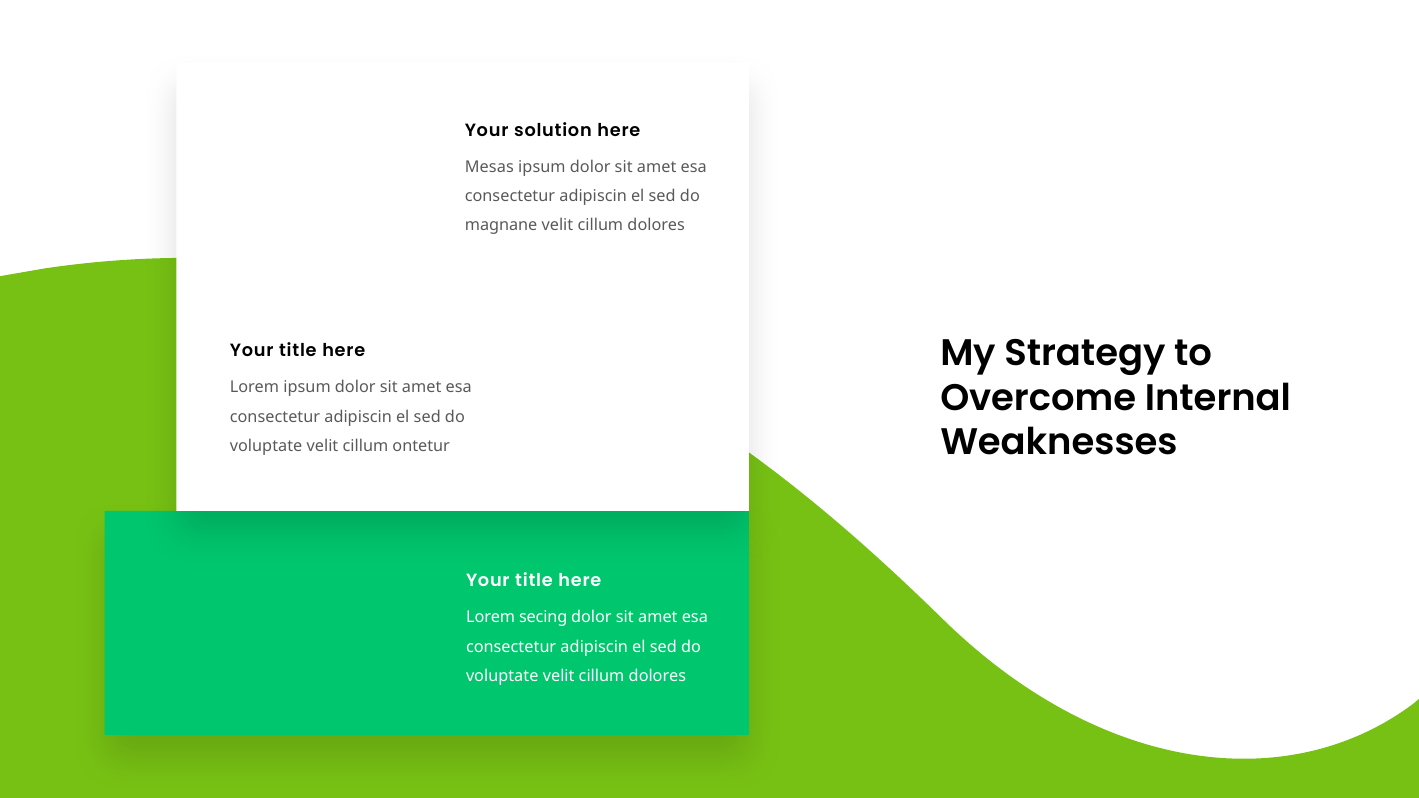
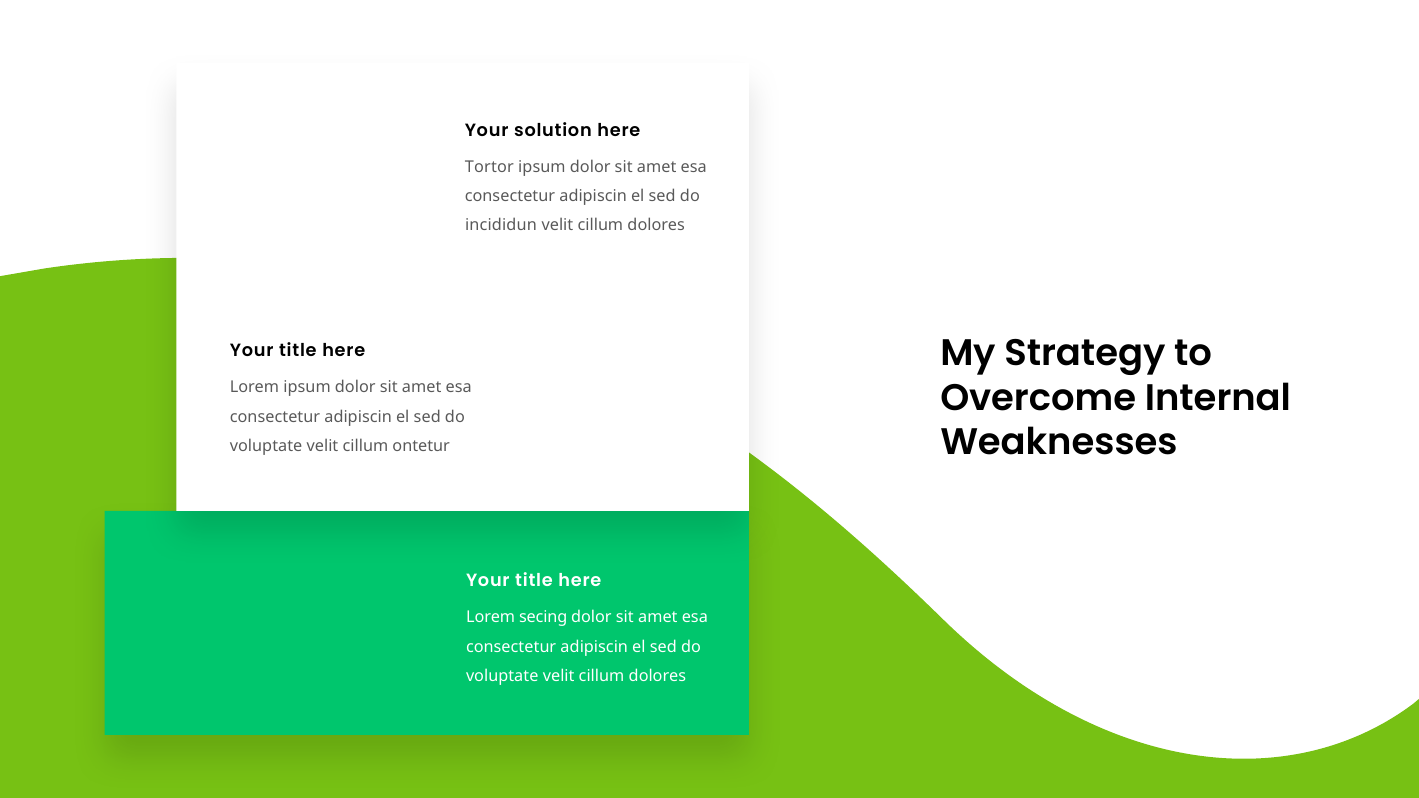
Mesas: Mesas -> Tortor (489, 167)
magnane: magnane -> incididun (501, 226)
